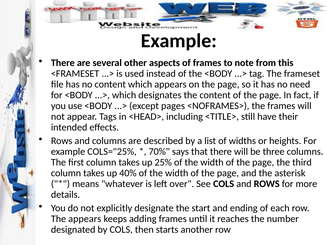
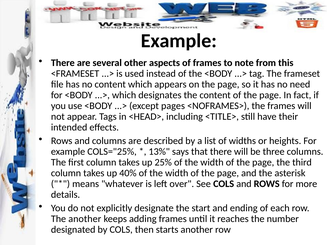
70%: 70% -> 13% (159, 152)
The appears: appears -> another (85, 219)
